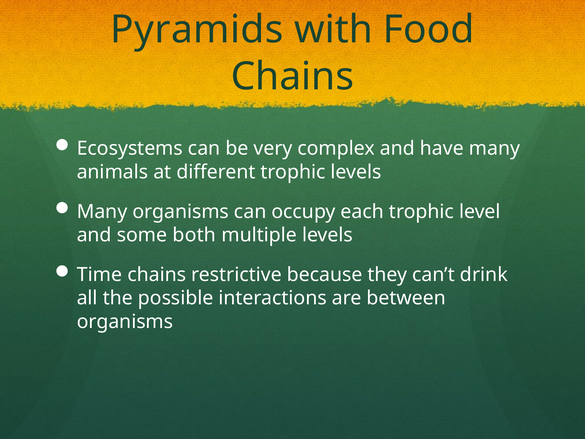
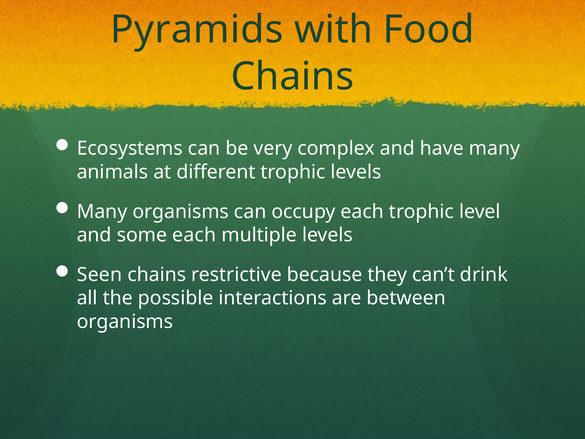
some both: both -> each (194, 235)
Time: Time -> Seen (99, 275)
